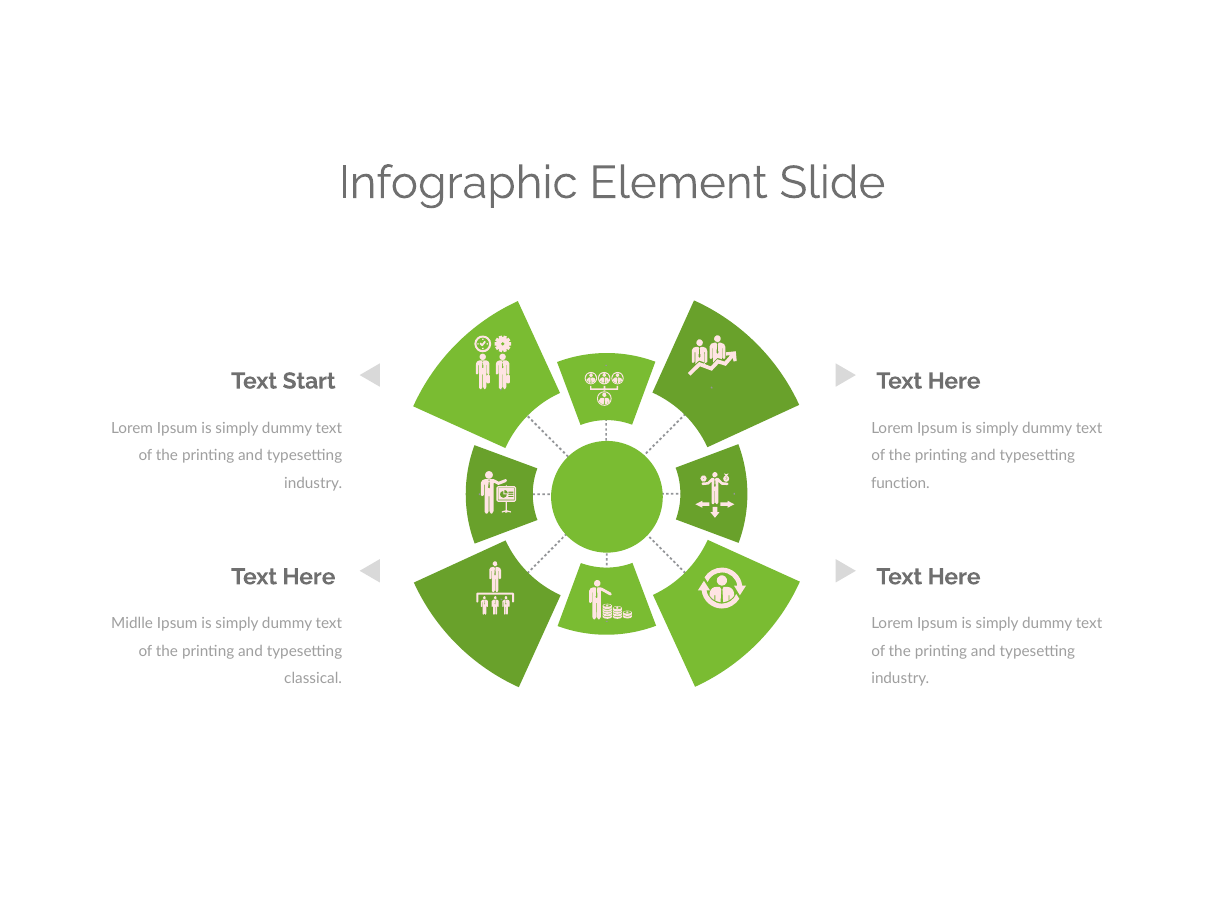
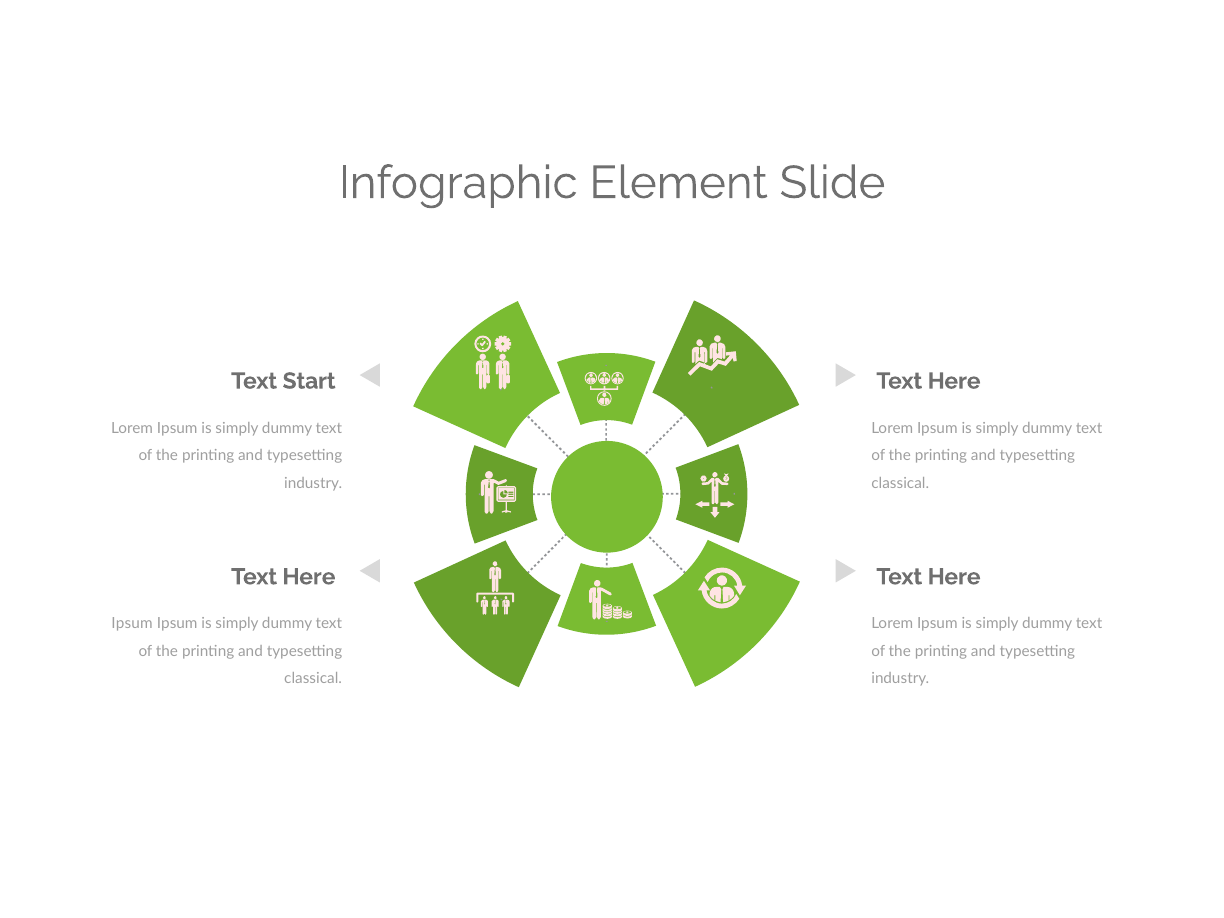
function: function -> classical (900, 483)
Midlle: Midlle -> Ipsum (132, 624)
